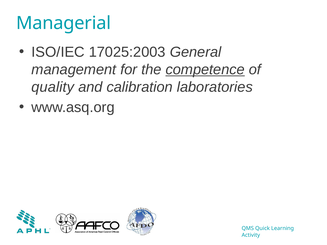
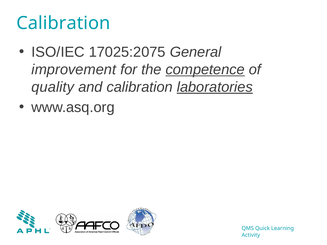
Managerial: Managerial -> Calibration (63, 23)
17025:2003: 17025:2003 -> 17025:2075 (127, 52)
management: management -> improvement (74, 70)
laboratories underline: none -> present (215, 87)
